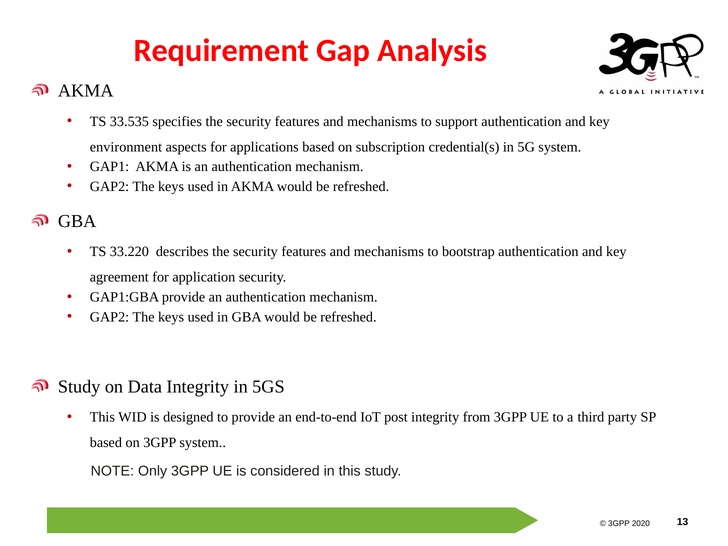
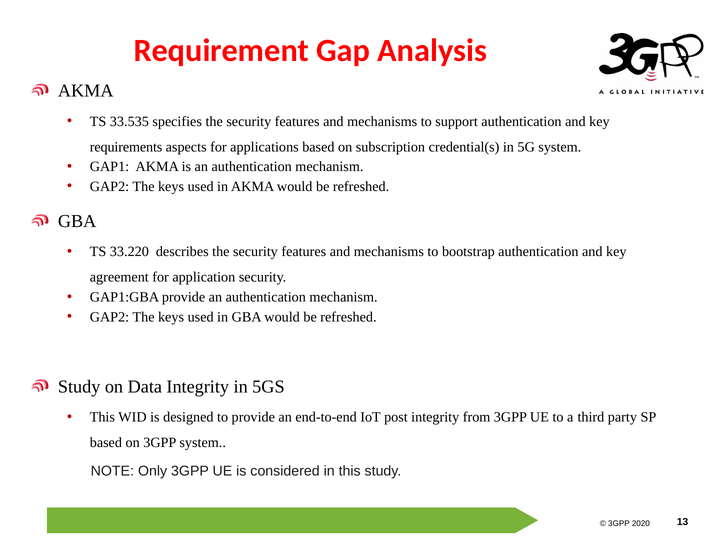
environment: environment -> requirements (126, 147)
